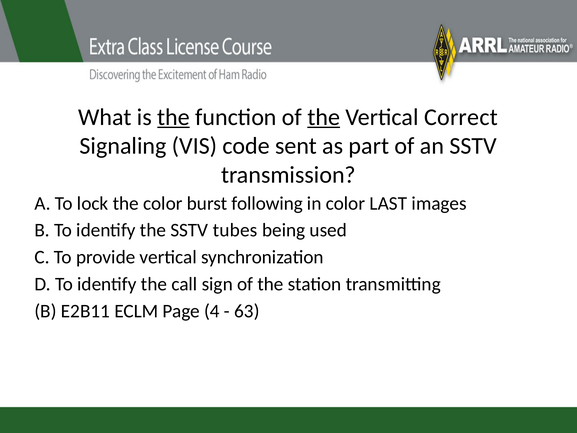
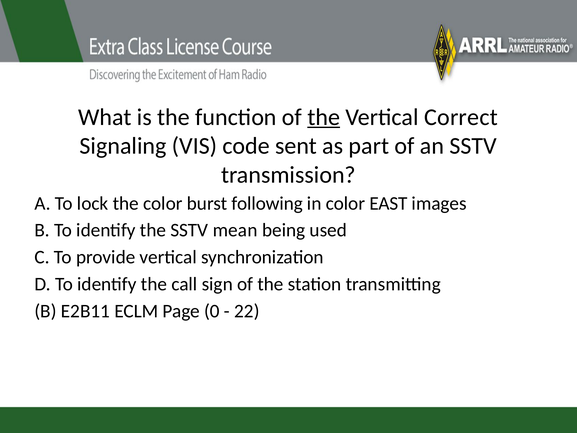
the underline: present -> none (174, 117)
LAST: LAST -> EAST (389, 203)
tubes: tubes -> mean (235, 230)
4: 4 -> 0 (212, 311)
63: 63 -> 22 (247, 311)
